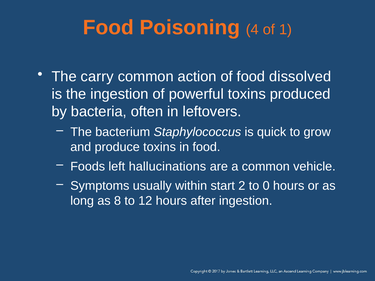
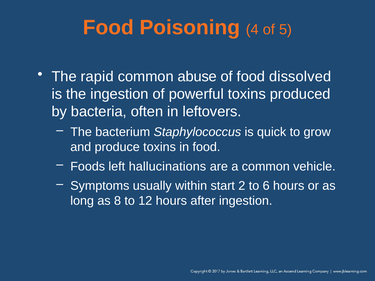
1: 1 -> 5 (286, 30)
carry: carry -> rapid (97, 77)
action: action -> abuse (197, 77)
0: 0 -> 6 (266, 186)
